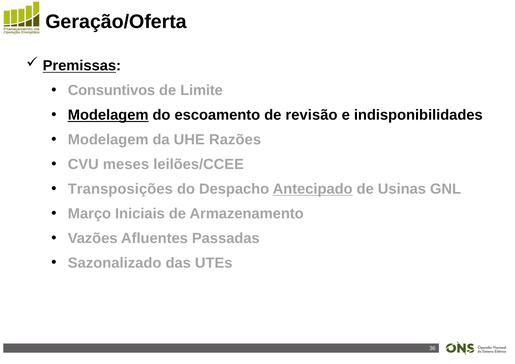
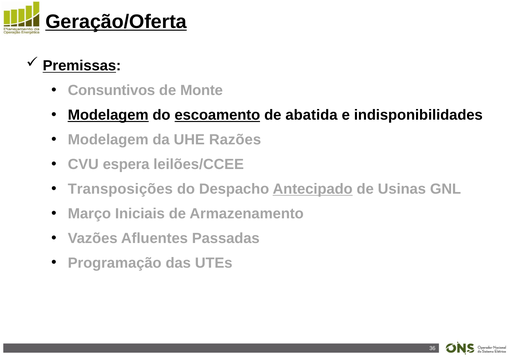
Geração/Oferta underline: none -> present (116, 22)
Limite: Limite -> Monte (202, 90)
escoamento underline: none -> present (217, 115)
revisão: revisão -> abatida (311, 115)
meses: meses -> espera (126, 164)
Sazonalizado: Sazonalizado -> Programação (115, 263)
